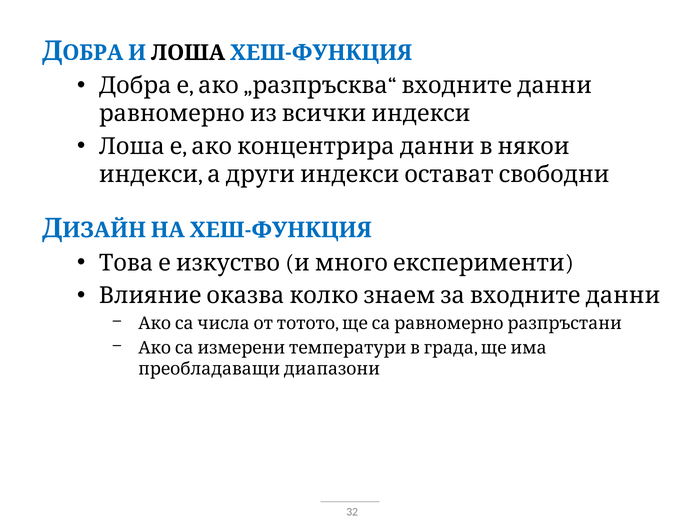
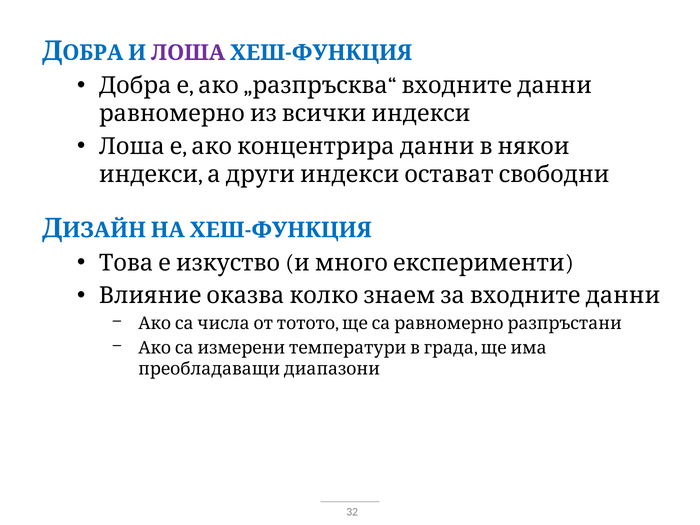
ЛОША colour: black -> purple (188, 53)
